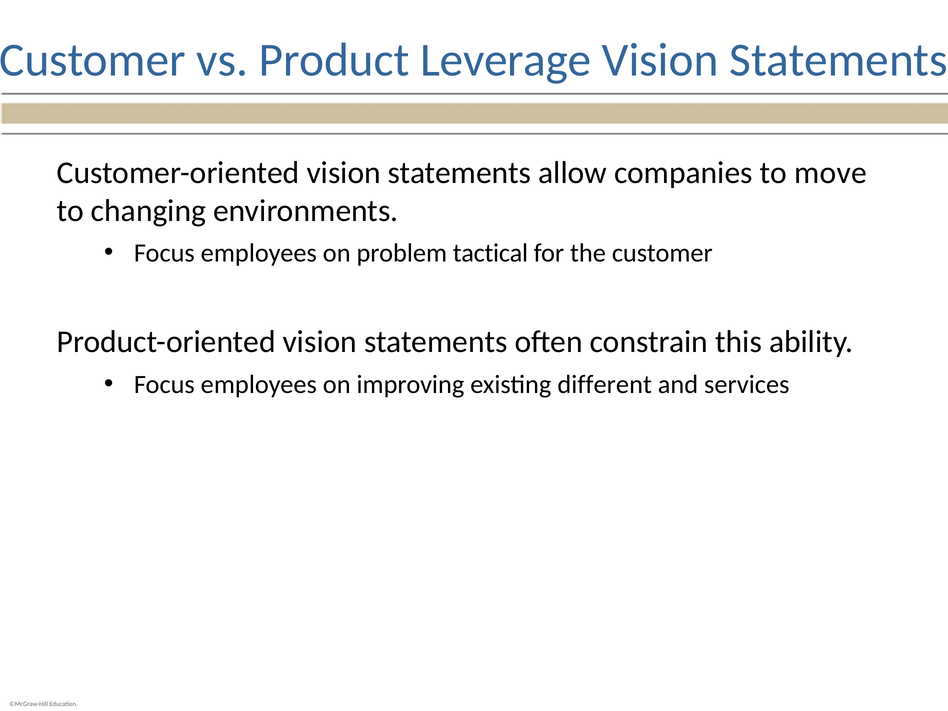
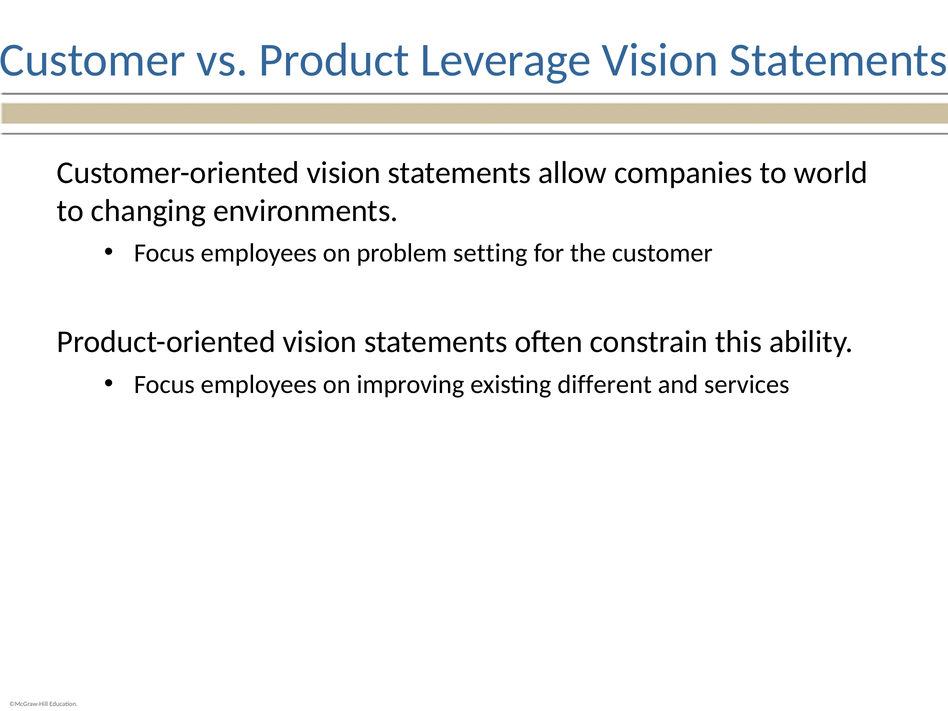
move: move -> world (831, 173)
tactical: tactical -> setting (490, 253)
